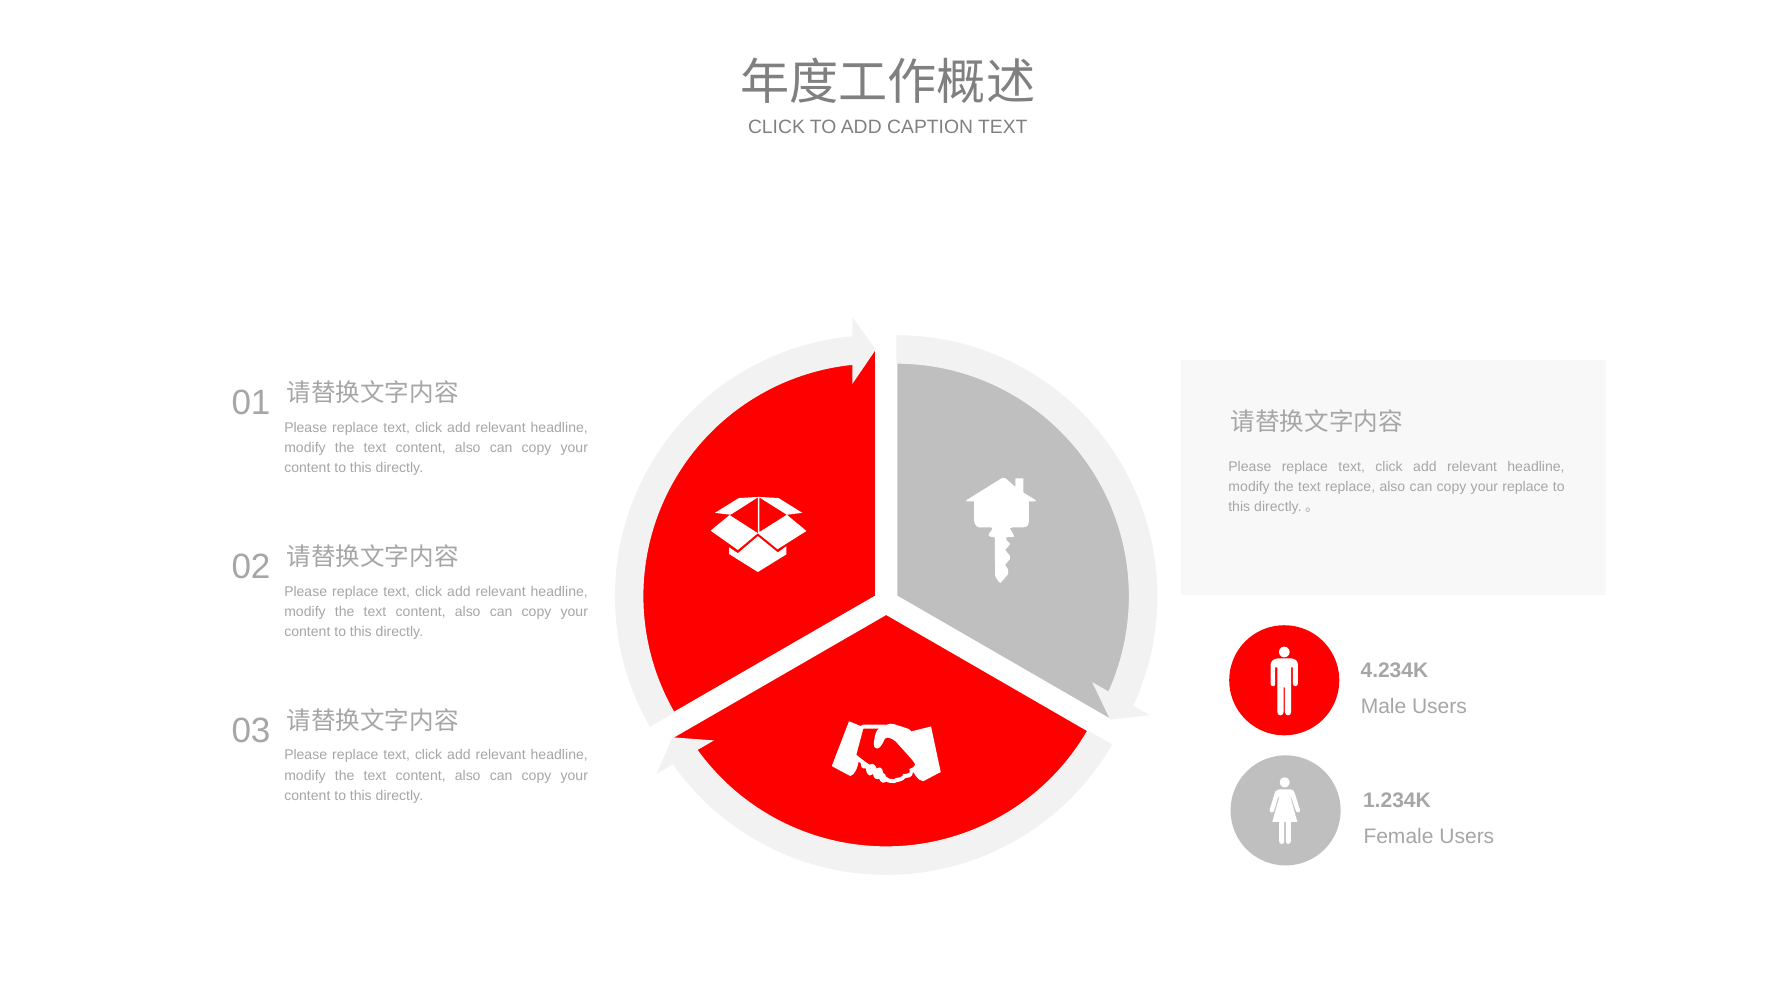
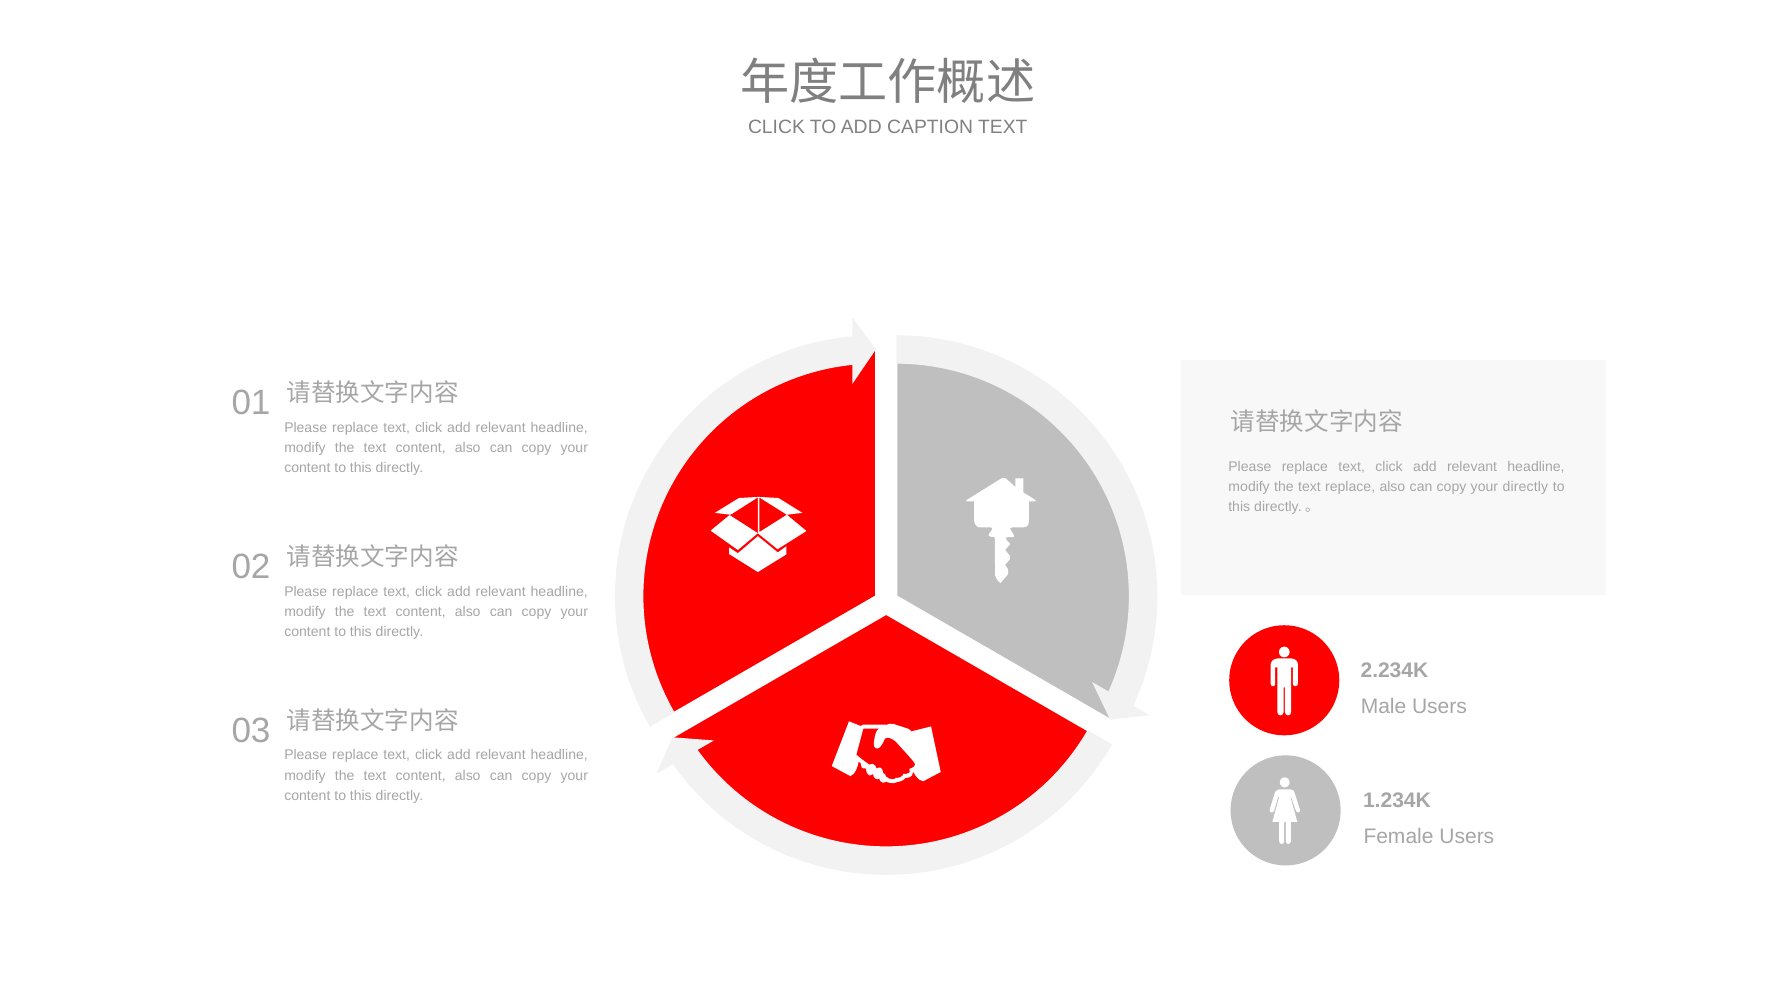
your replace: replace -> directly (1525, 487)
4.234K: 4.234K -> 2.234K (1394, 671)
